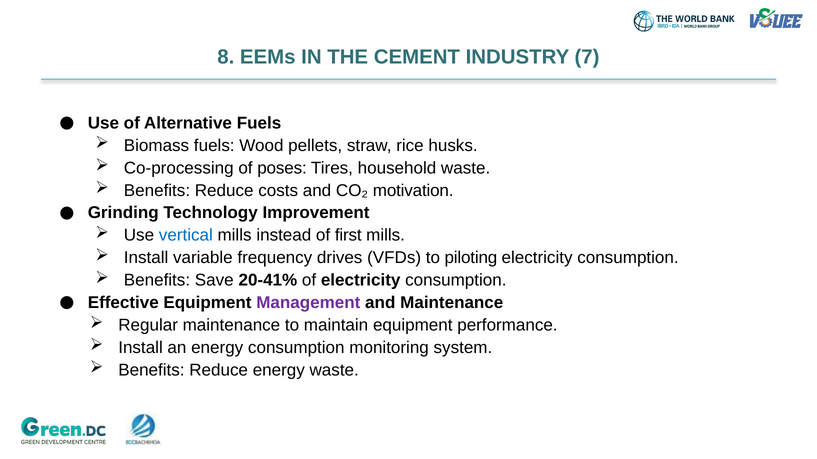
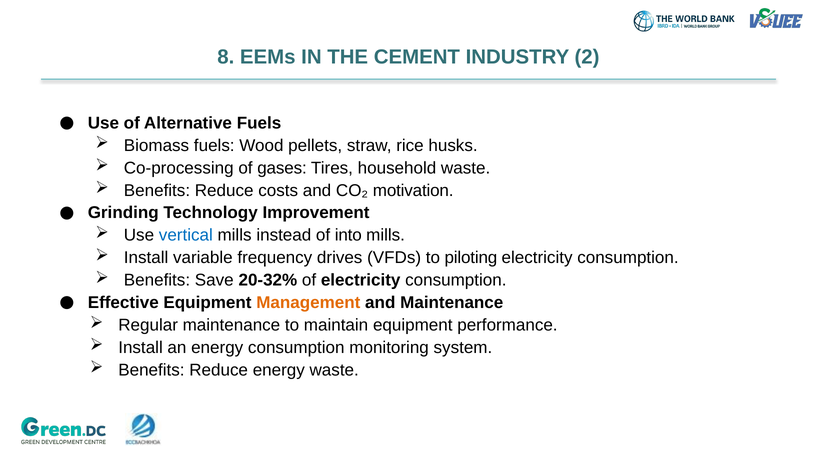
7: 7 -> 2 (587, 57)
poses: poses -> gases (282, 168)
first: first -> into (348, 236)
20-41%: 20-41% -> 20-32% (268, 281)
Management colour: purple -> orange (308, 303)
